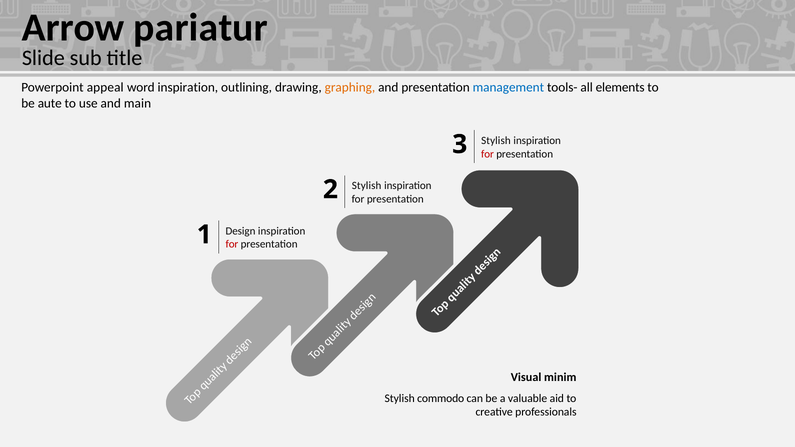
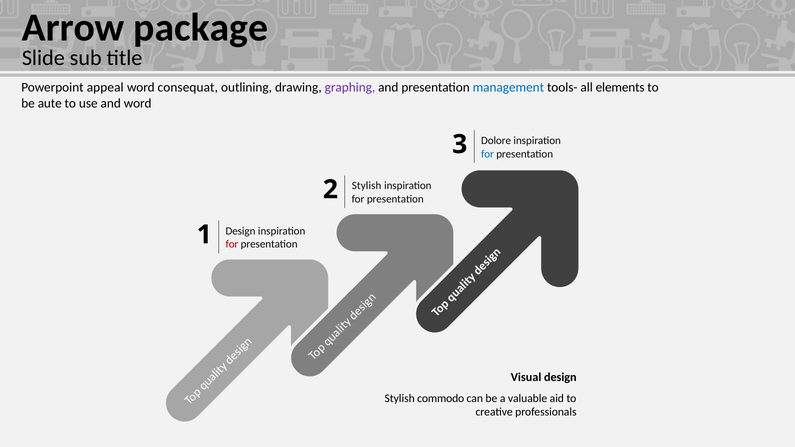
pariatur: pariatur -> package (201, 28)
word inspiration: inspiration -> consequat (188, 87)
graphing colour: orange -> purple (350, 87)
and main: main -> word (138, 103)
Stylish: Stylish -> Dolore (496, 141)
for colour: red -> blue (487, 154)
Visual minim: minim -> design (560, 378)
